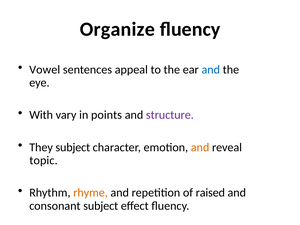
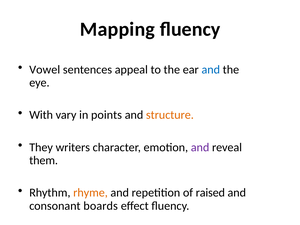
Organize: Organize -> Mapping (117, 29)
structure colour: purple -> orange (170, 115)
They subject: subject -> writers (73, 147)
and colour: orange -> purple (200, 147)
topic: topic -> them (44, 160)
consonant subject: subject -> boards (101, 206)
